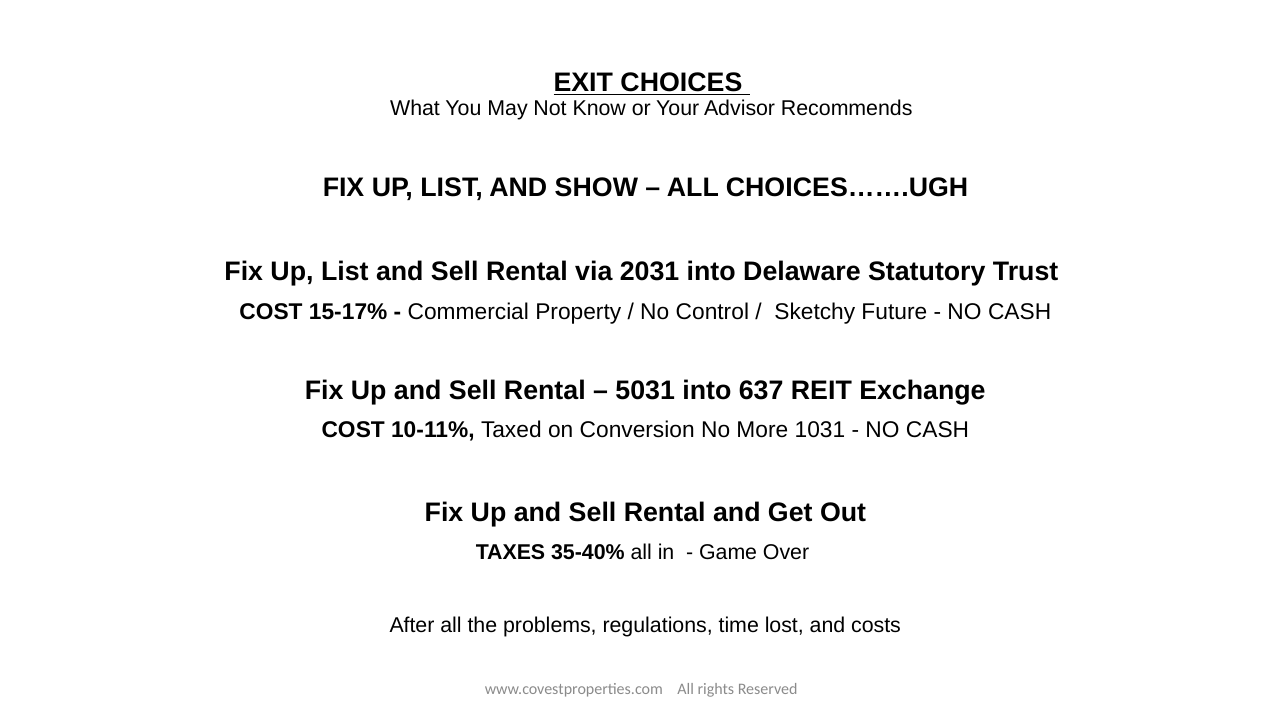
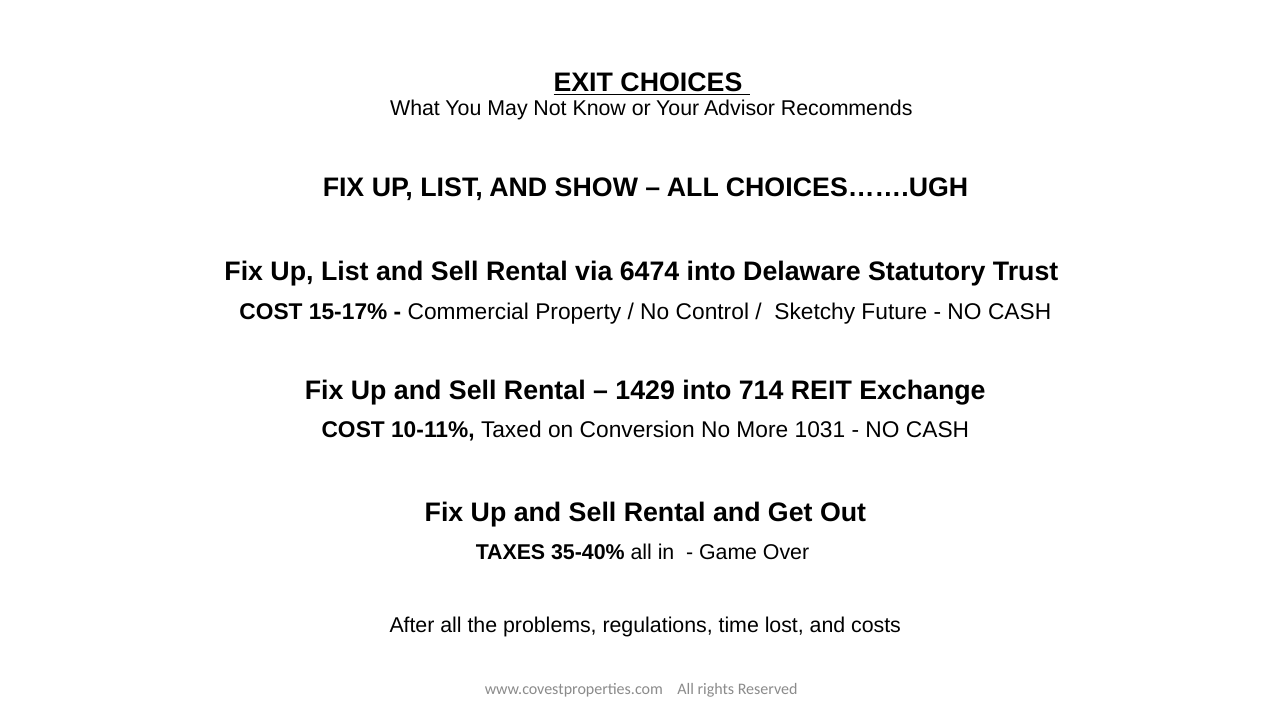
2031: 2031 -> 6474 (650, 272)
5031: 5031 -> 1429 (645, 390)
637: 637 -> 714 (761, 390)
